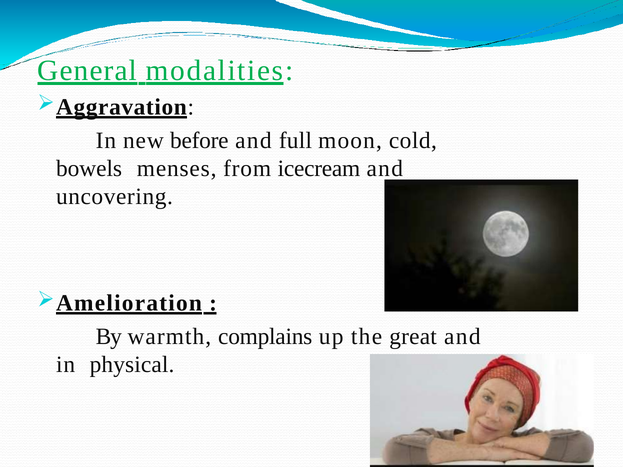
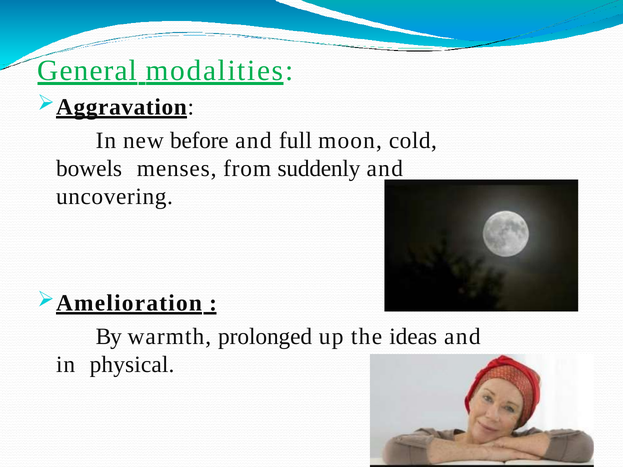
icecream: icecream -> suddenly (319, 169)
complains: complains -> prolonged (265, 337)
great: great -> ideas (413, 337)
